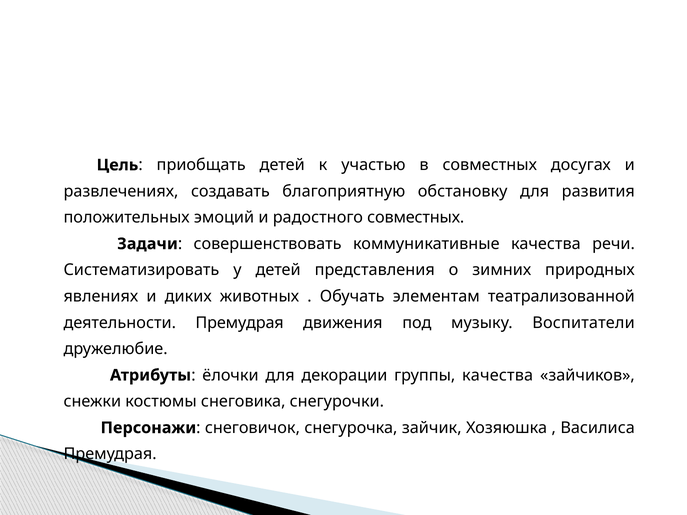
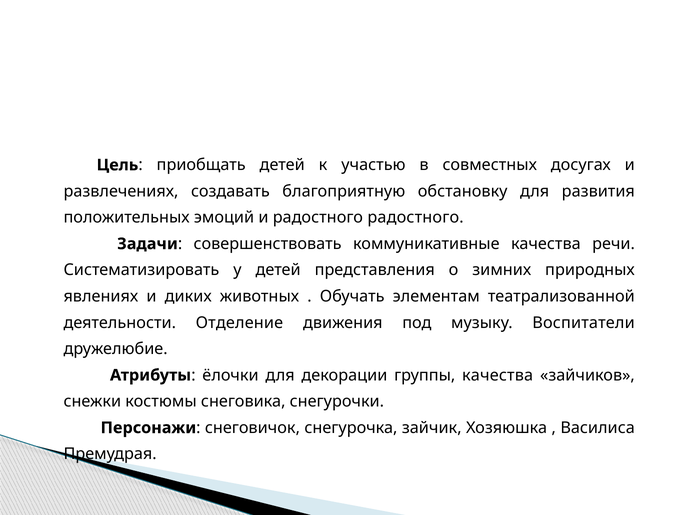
радостного совместных: совместных -> радостного (416, 218)
деятельности Премудрая: Премудрая -> Отделение (239, 323)
